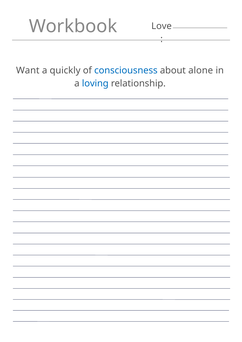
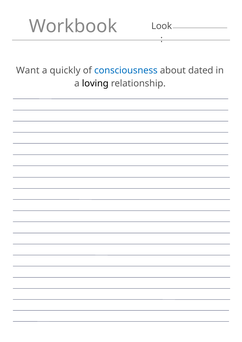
Love: Love -> Look (162, 26)
alone: alone -> dated (201, 71)
loving colour: blue -> black (95, 84)
